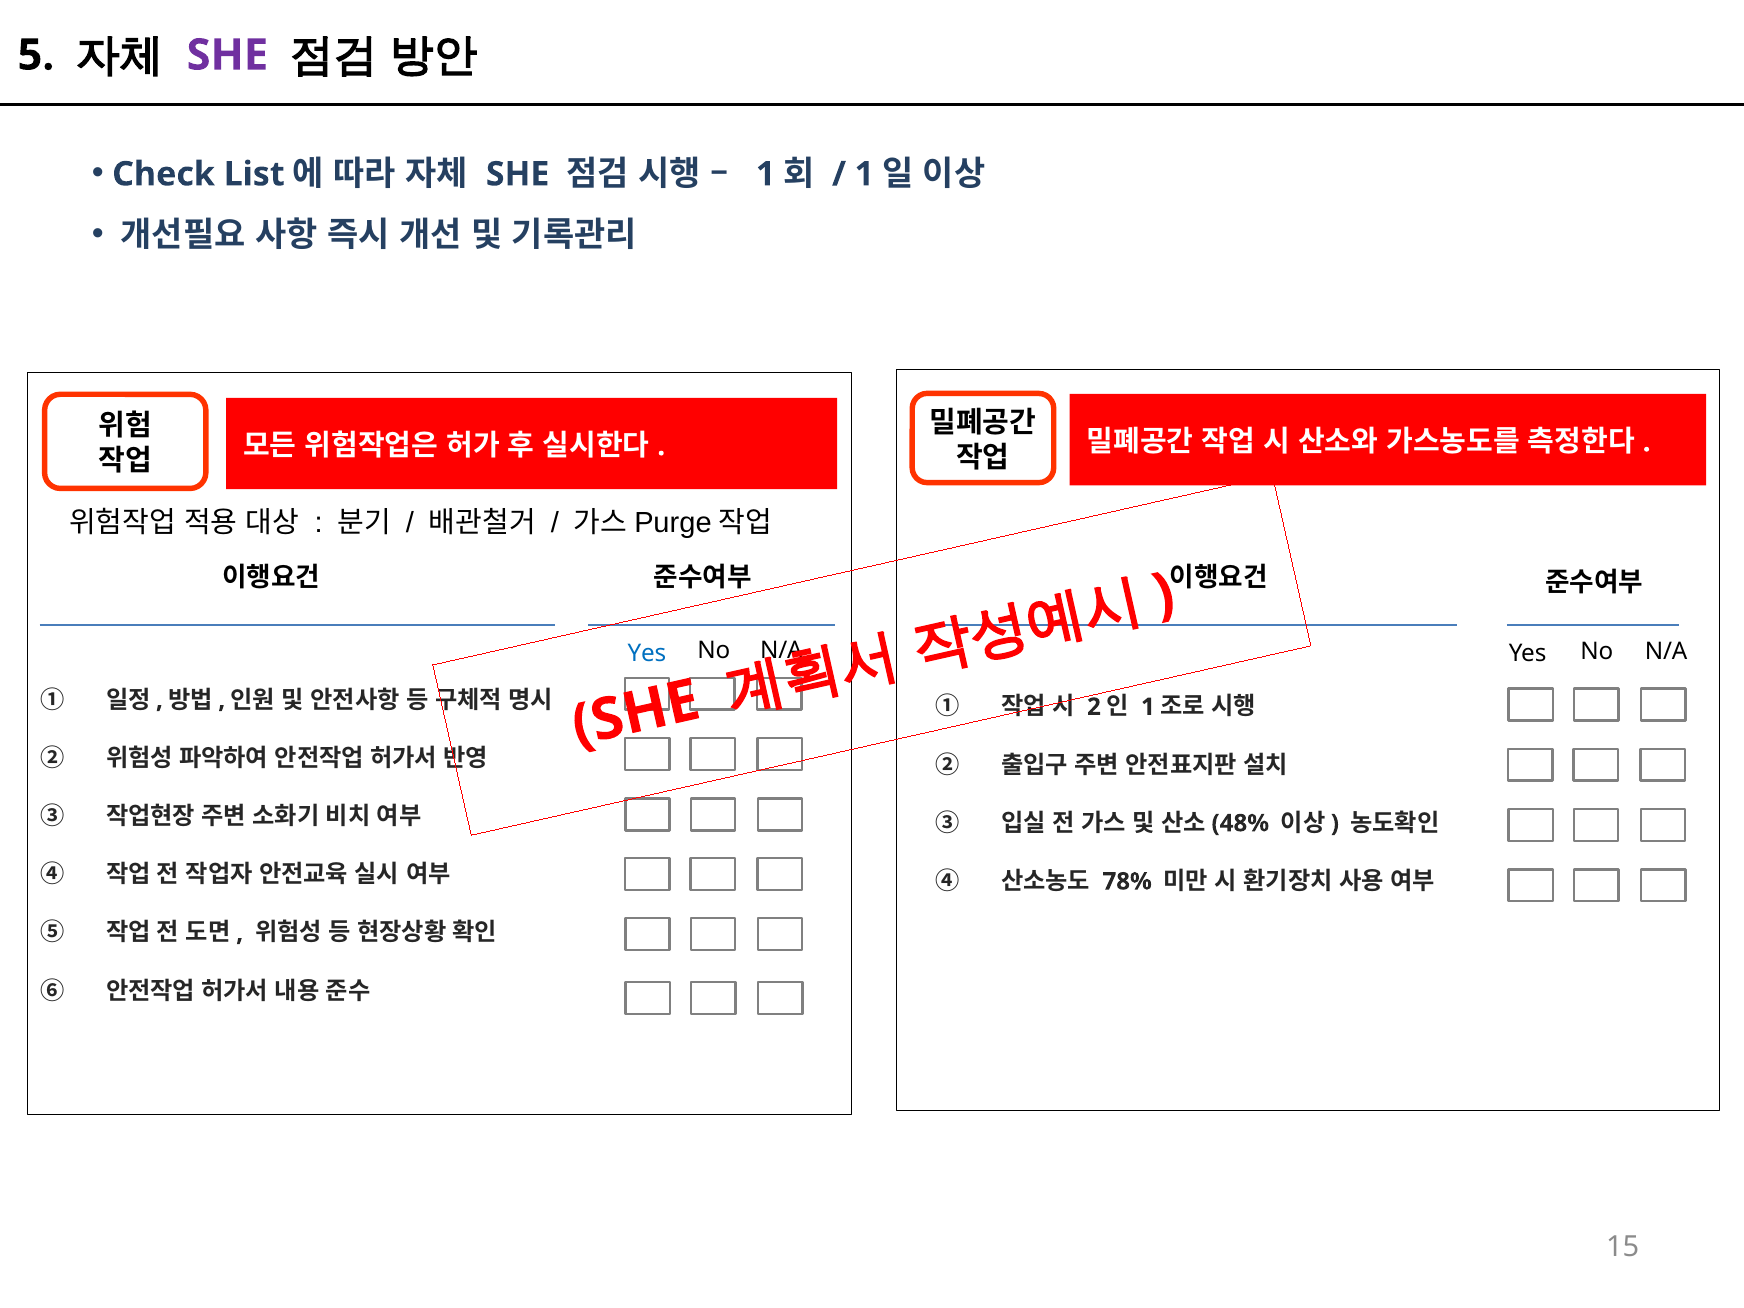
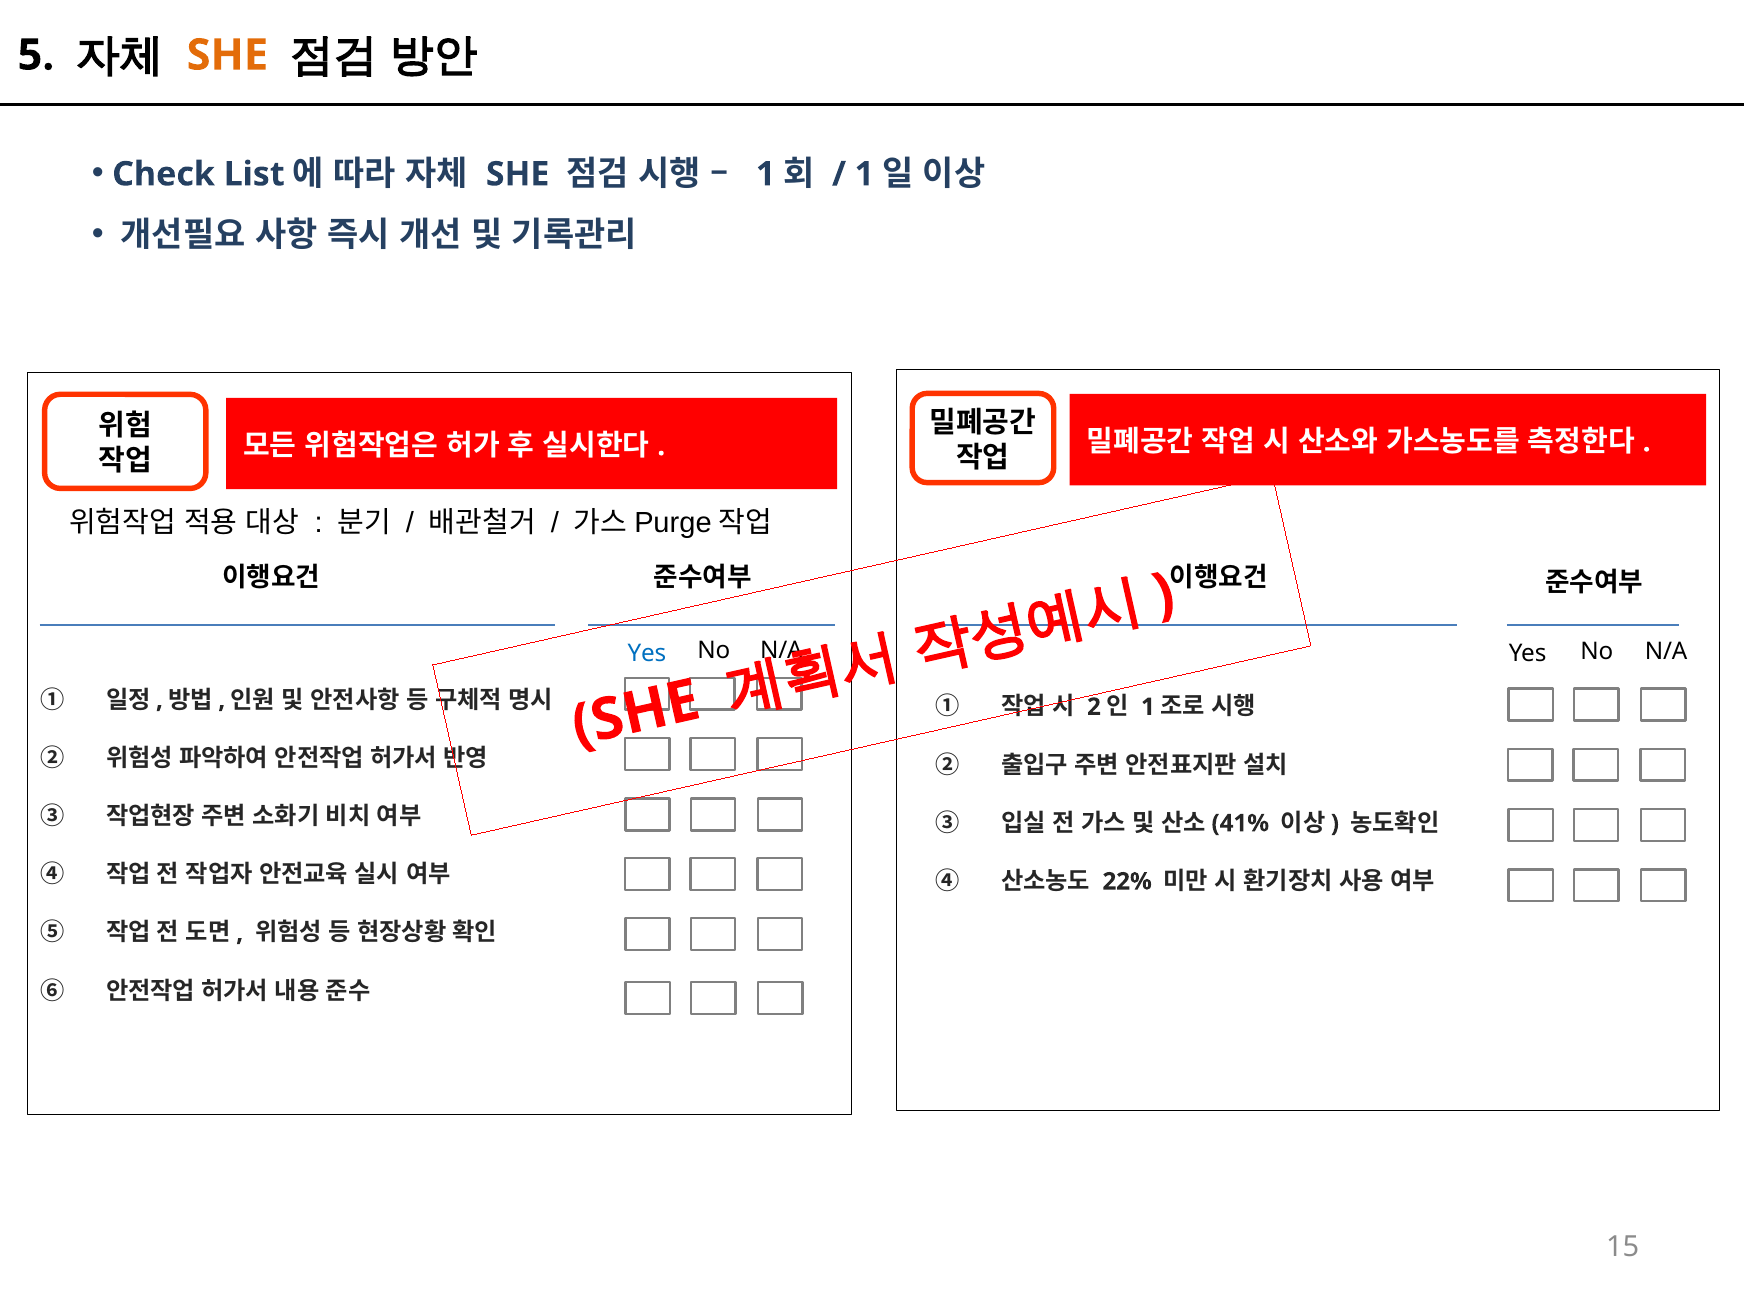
SHE colour: purple -> orange (227, 55)
48%: 48% -> 41% (1240, 823)
78%: 78% -> 22% (1127, 882)
